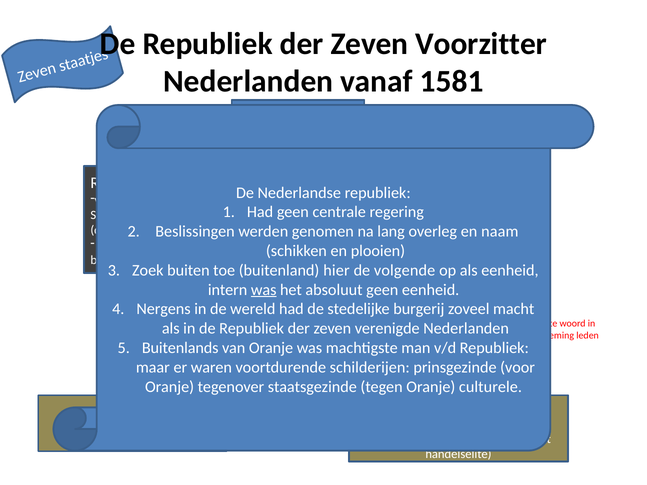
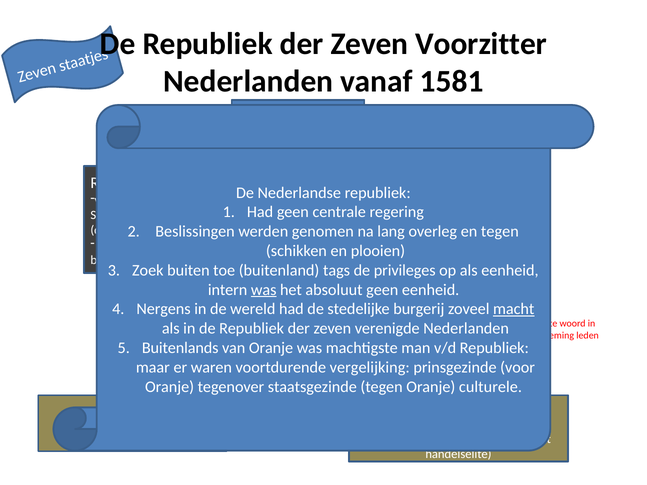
en naam: naam -> tegen (500, 232)
hier: hier -> tags (337, 270)
volgende: volgende -> privileges (405, 270)
macht underline: none -> present (514, 309)
schilderijen: schilderijen -> vergelijking (370, 368)
